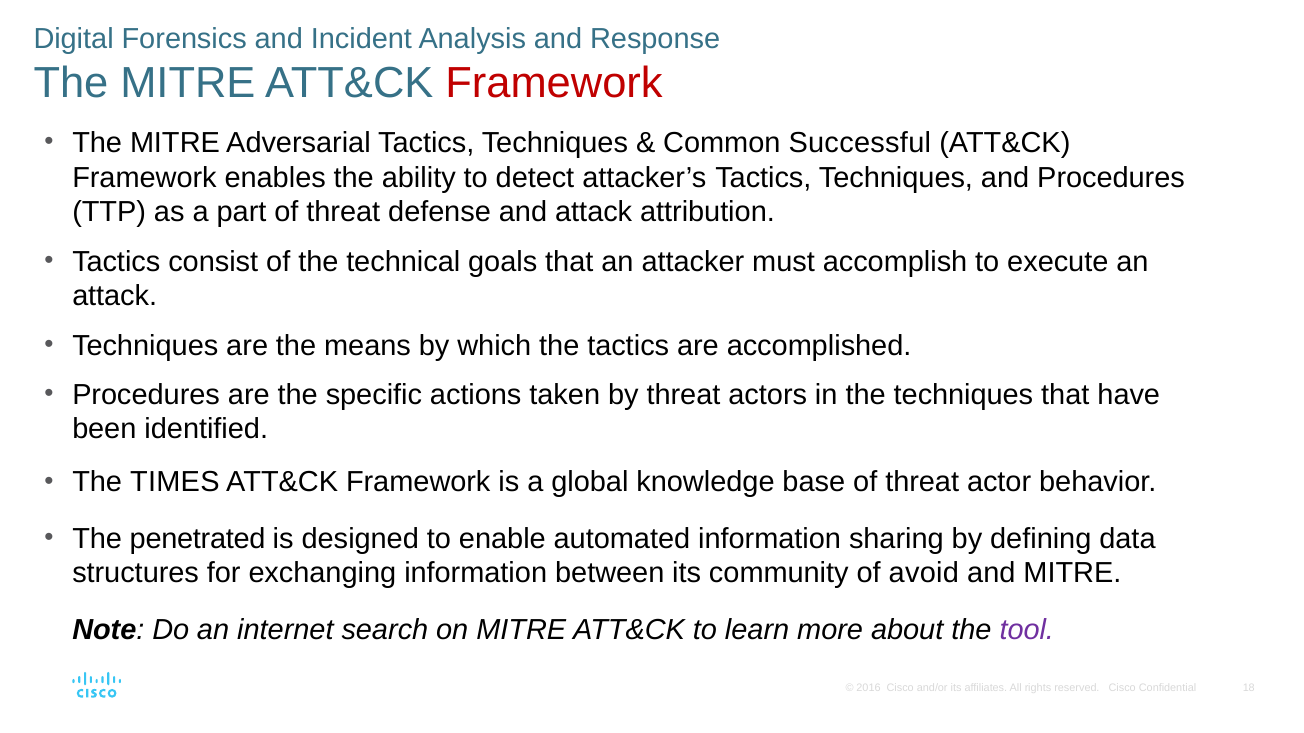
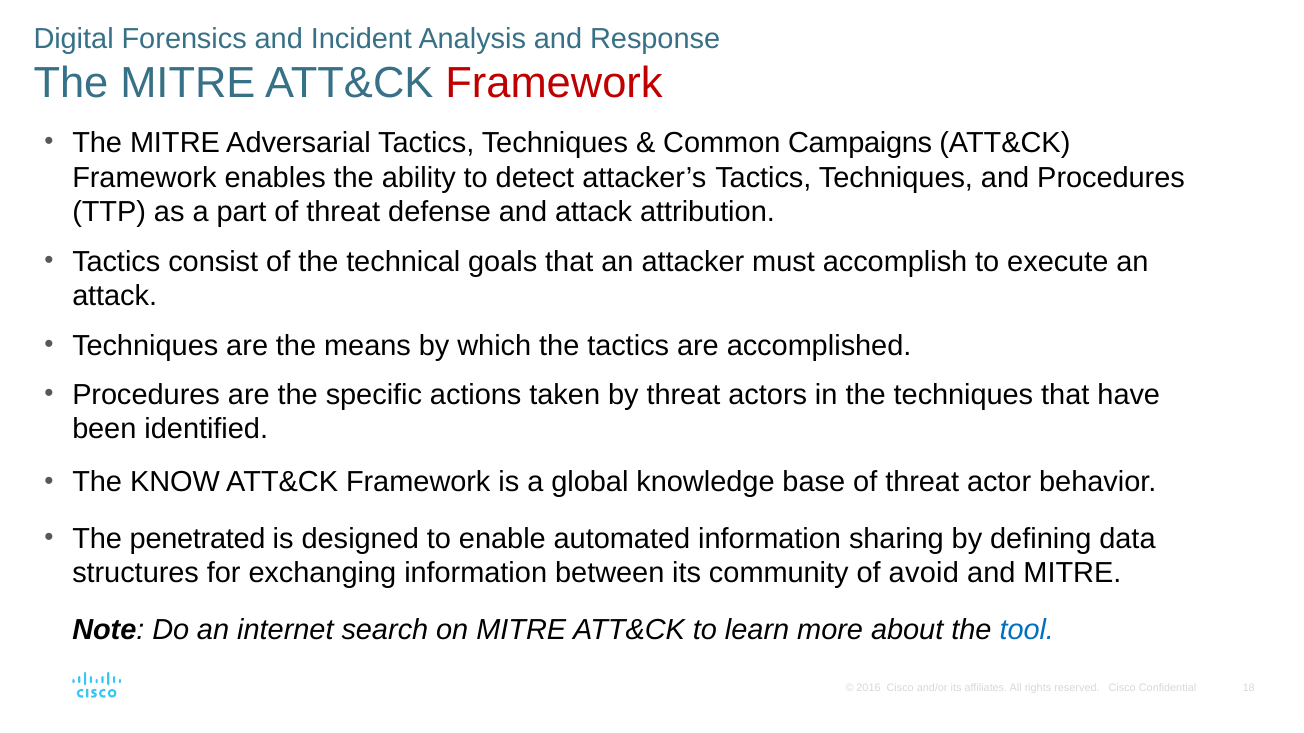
Successful: Successful -> Campaigns (860, 143)
TIMES: TIMES -> KNOW (175, 483)
tool colour: purple -> blue (1027, 630)
